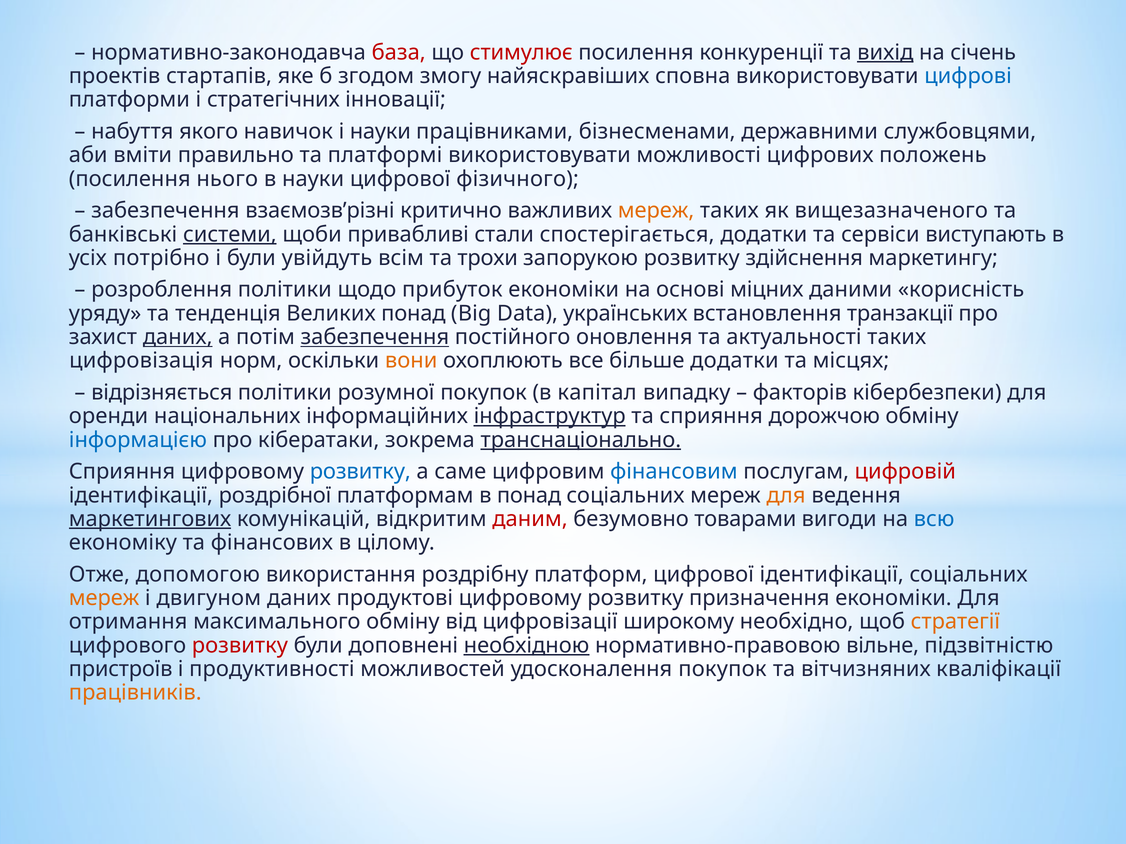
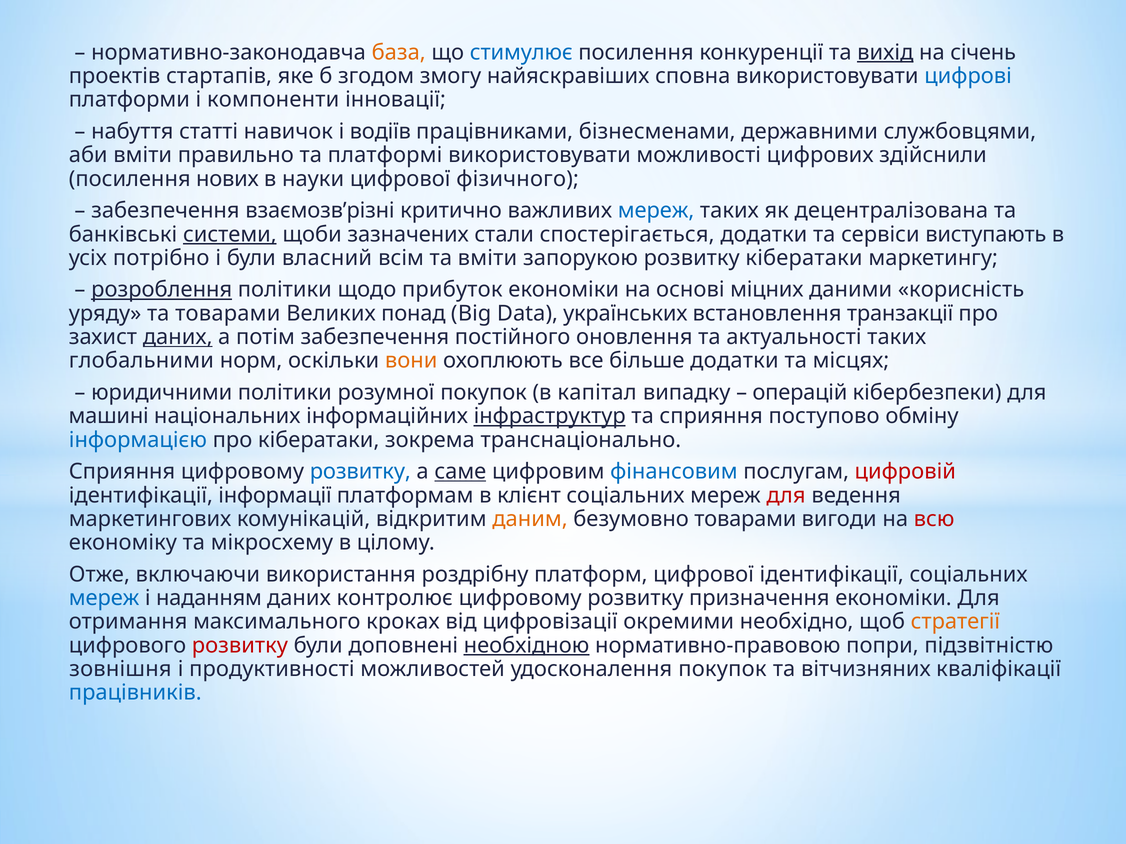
база colour: red -> orange (399, 52)
стимулює colour: red -> blue (521, 52)
стратегічних: стратегічних -> компоненти (273, 100)
якого: якого -> статті (209, 132)
і науки: науки -> водіїв (380, 132)
положень: положень -> здійснили (933, 155)
нього: нього -> нових (227, 179)
мереж colour: orange -> blue (656, 211)
вищезазначеного: вищезазначеного -> децентралізована (891, 211)
привабливі: привабливі -> зазначених (408, 234)
увійдуть: увійдуть -> власний (327, 258)
та трохи: трохи -> вміти (487, 258)
розвитку здійснення: здійснення -> кібератаки (804, 258)
розроблення underline: none -> present (162, 290)
та тенденція: тенденція -> товарами (228, 314)
забезпечення underline: present -> none (375, 337)
цифровізація: цифровізація -> глобальними (141, 361)
відрізняється: відрізняється -> юридичними (162, 393)
факторів: факторів -> операцій (800, 393)
оренди: оренди -> машині (109, 416)
дорожчою: дорожчою -> поступово (824, 416)
транснаціонально underline: present -> none (581, 440)
саме underline: none -> present (460, 472)
роздрібної: роздрібної -> інформації (275, 496)
в понад: понад -> клієнт (529, 496)
для colour: orange -> red (786, 496)
маркетингових underline: present -> none (150, 519)
даним colour: red -> orange (530, 519)
всю colour: blue -> red (934, 519)
фінансових: фінансових -> мікросхему (272, 543)
допомогою: допомогою -> включаючи (198, 575)
мереж colour: orange -> blue (104, 598)
двигуном: двигуном -> наданням (209, 598)
продуктові: продуктові -> контролює (395, 598)
максимального обміну: обміну -> кроках (403, 622)
широкому: широкому -> окремими (679, 622)
вільне: вільне -> попри (882, 646)
пристроїв: пристроїв -> зовнішня (120, 669)
працівників colour: orange -> blue (135, 693)
